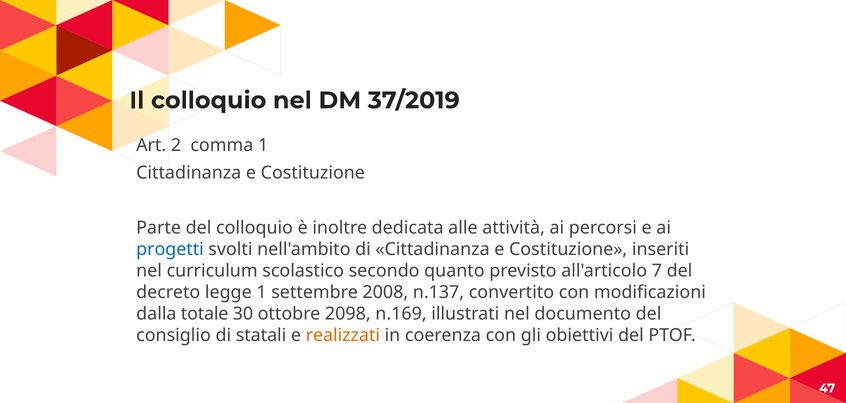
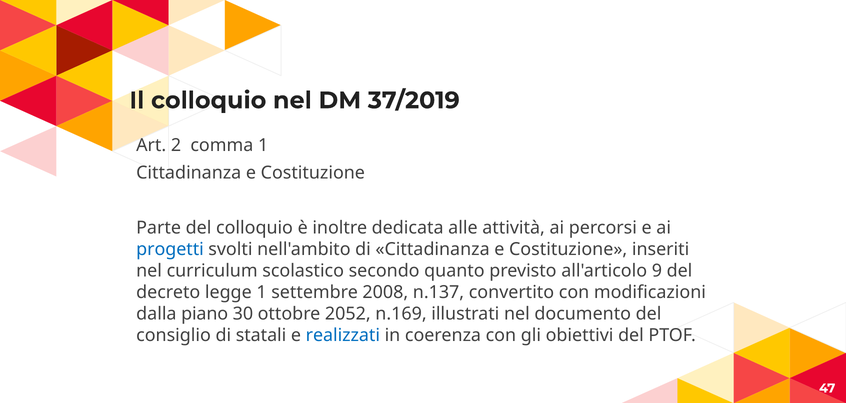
7: 7 -> 9 (657, 271)
totale: totale -> piano (205, 314)
2098: 2098 -> 2052 (348, 314)
realizzati colour: orange -> blue (343, 335)
